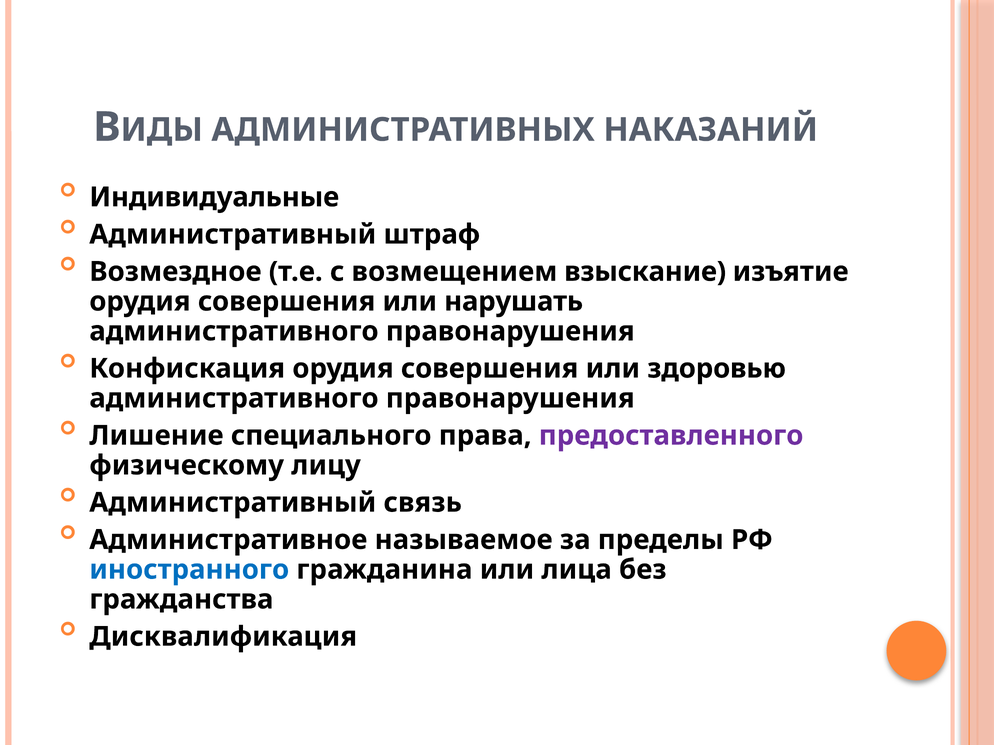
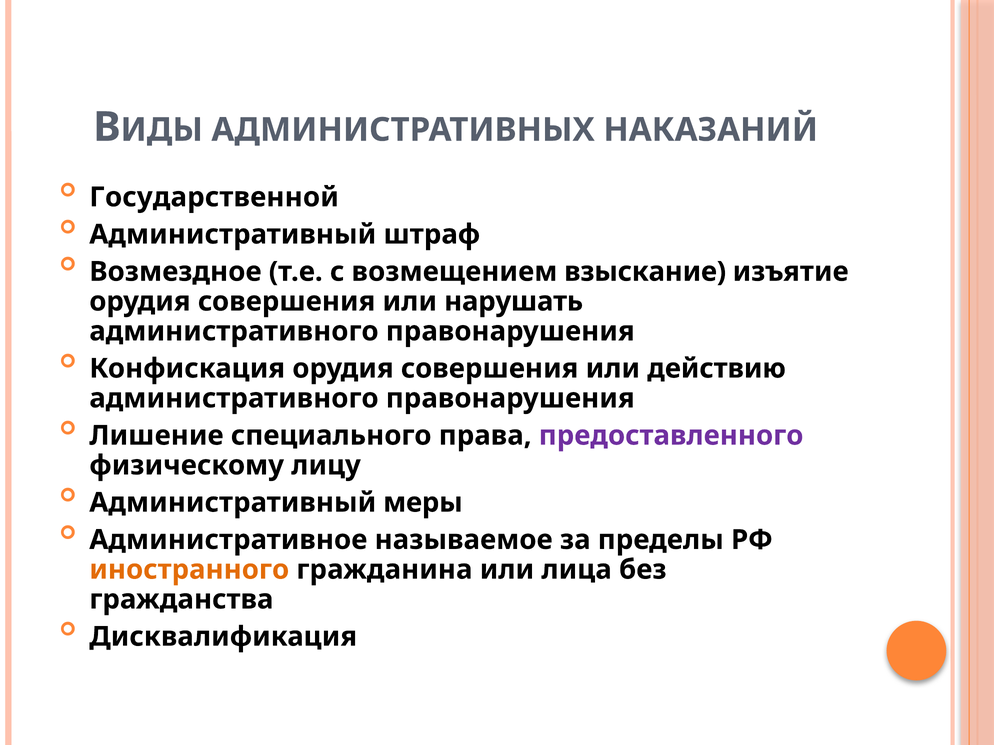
Индивидуальные: Индивидуальные -> Государственной (214, 197)
здоровью: здоровью -> действию (717, 369)
связь: связь -> меры (423, 503)
иностранного colour: blue -> orange (189, 570)
